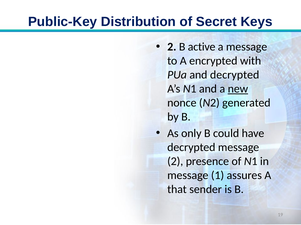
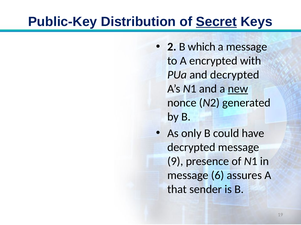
Secret underline: none -> present (216, 22)
active: active -> which (202, 47)
2: 2 -> 9 (175, 162)
1: 1 -> 6 (218, 176)
